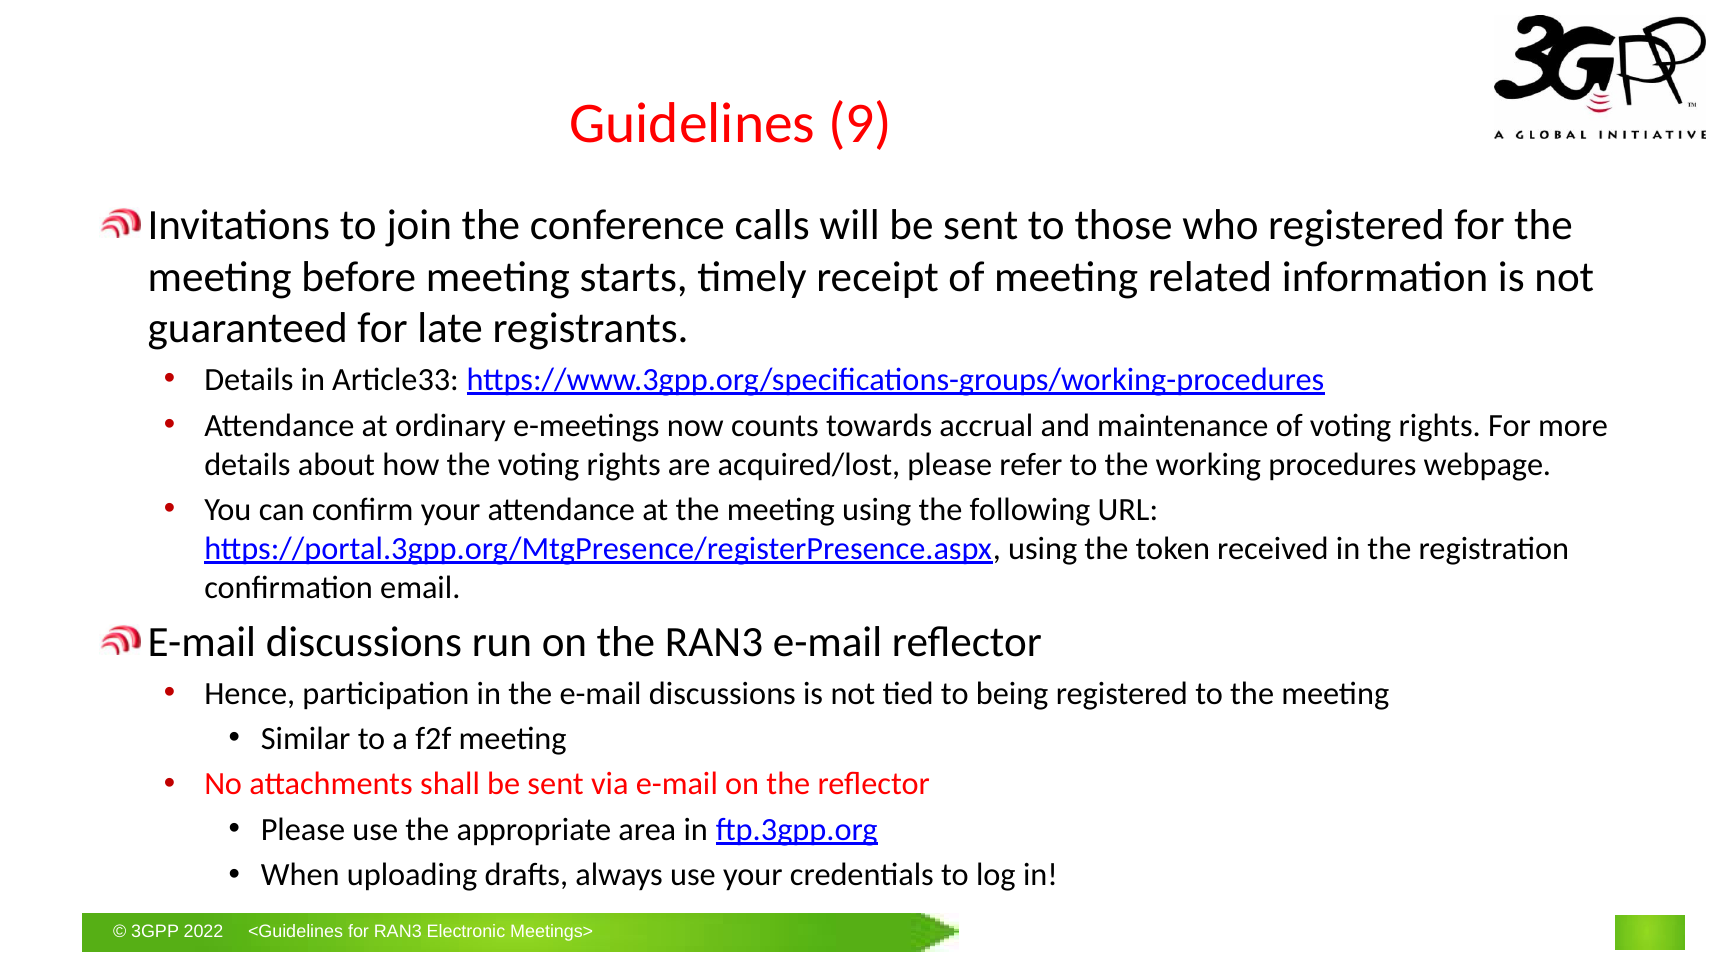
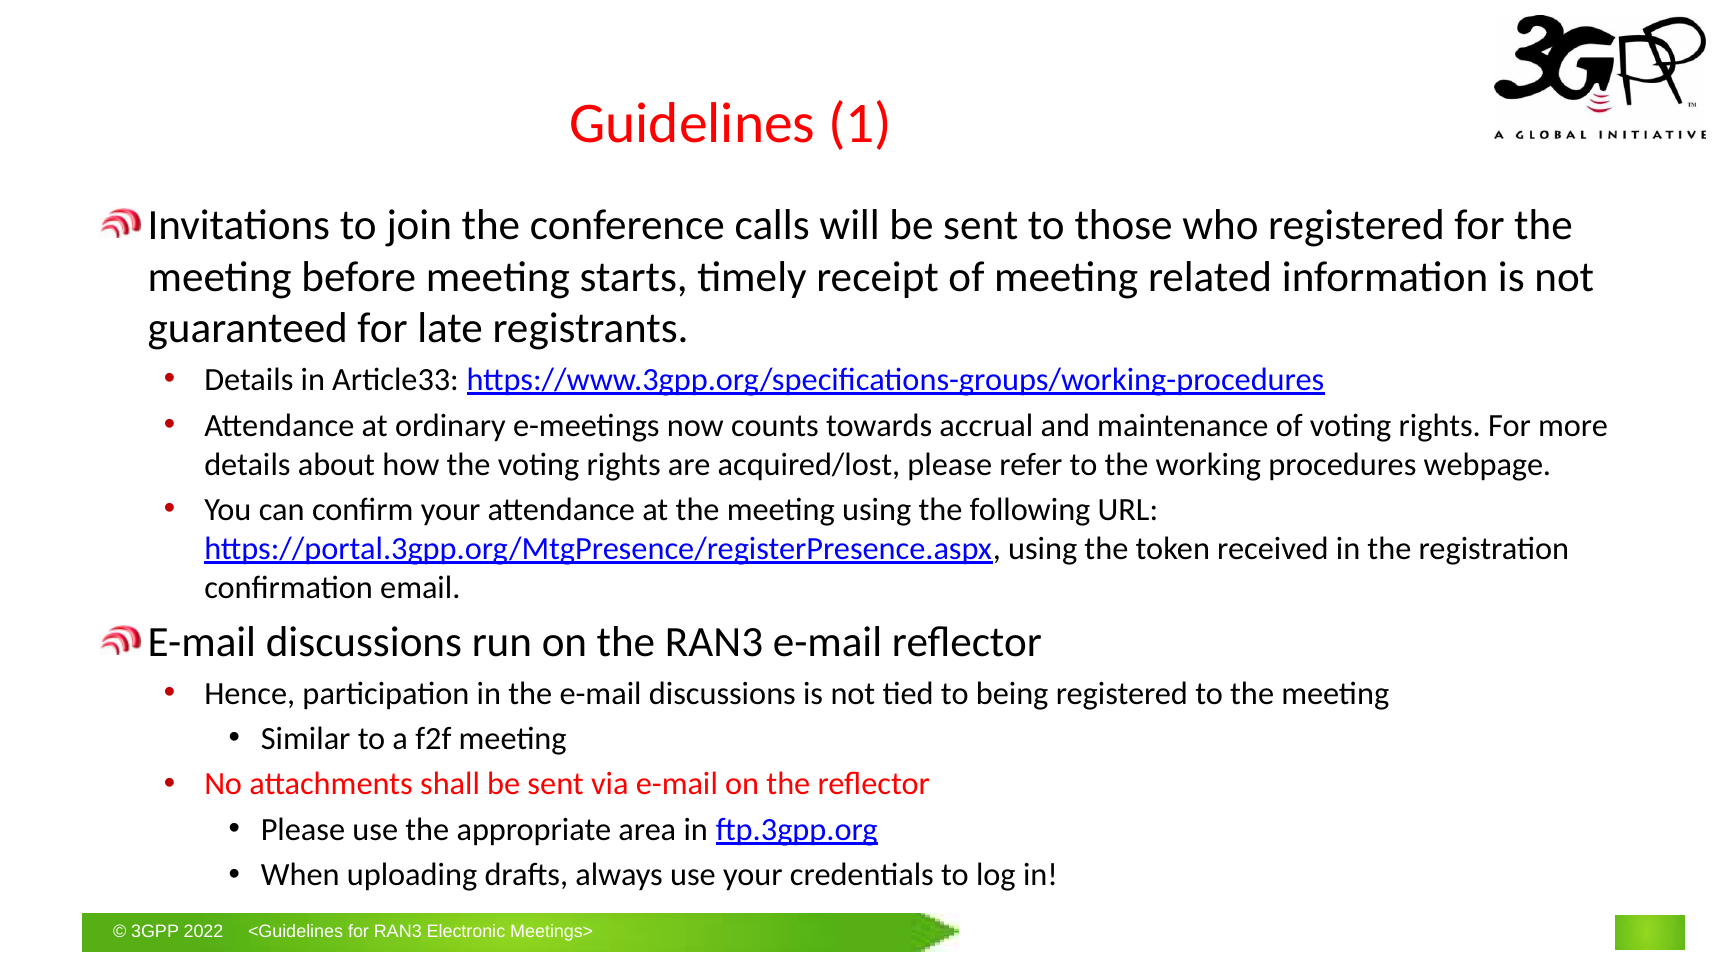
9: 9 -> 1 (860, 124)
